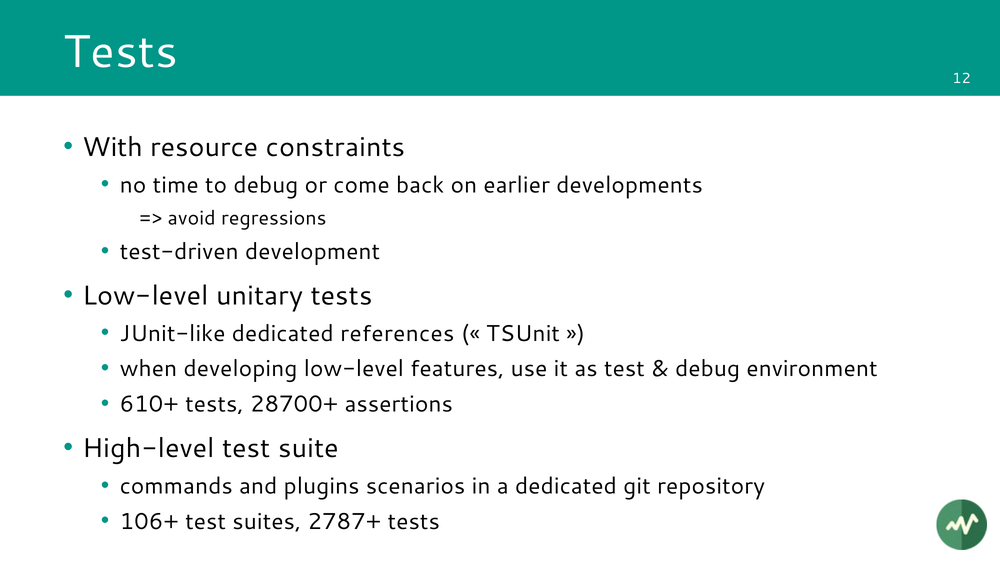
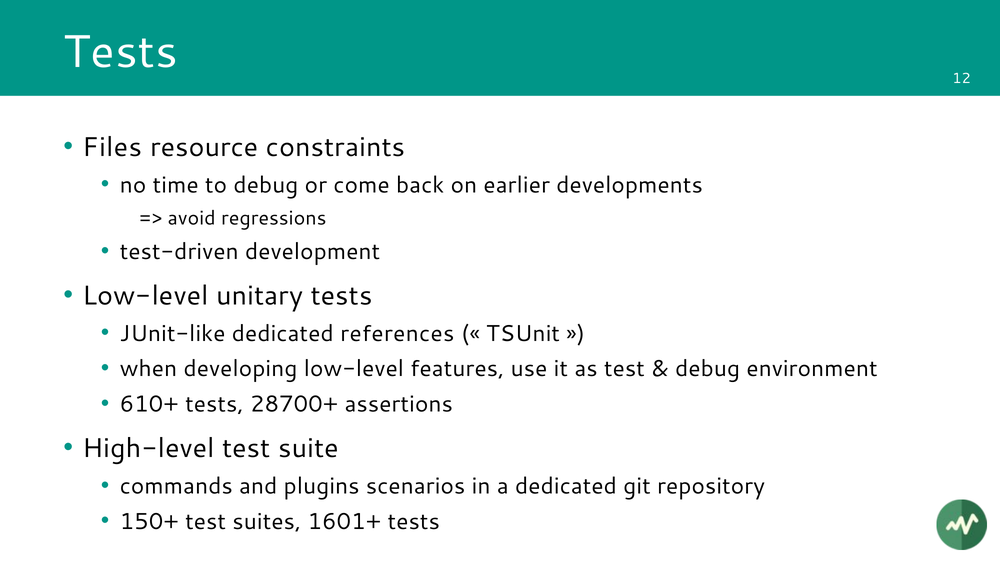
With: With -> Files (112, 147)
106+: 106+ -> 150+ (149, 521)
2787+: 2787+ -> 1601+ (344, 521)
